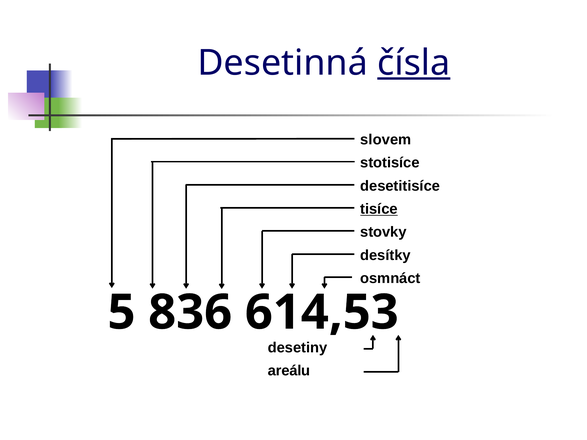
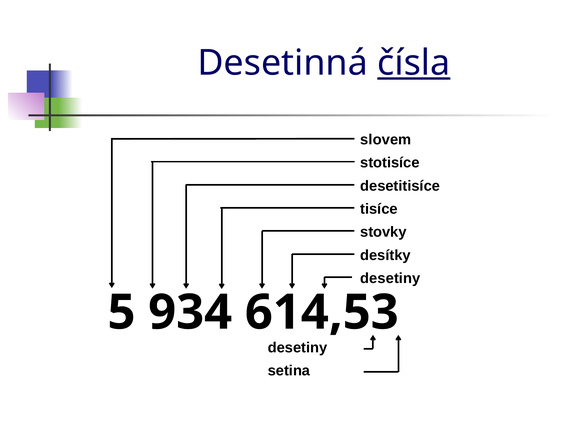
tisíce underline: present -> none (379, 209)
osmnáct: osmnáct -> desetiny (390, 278)
836: 836 -> 934 (190, 313)
areálu: areálu -> setina (289, 371)
